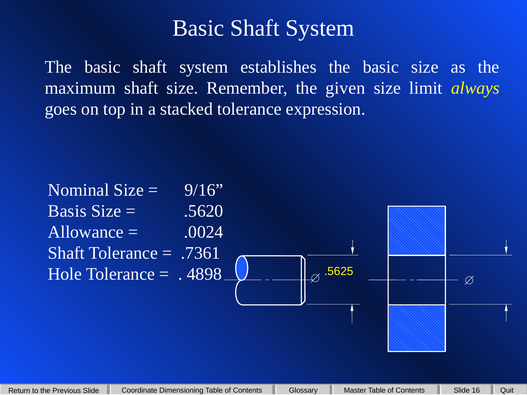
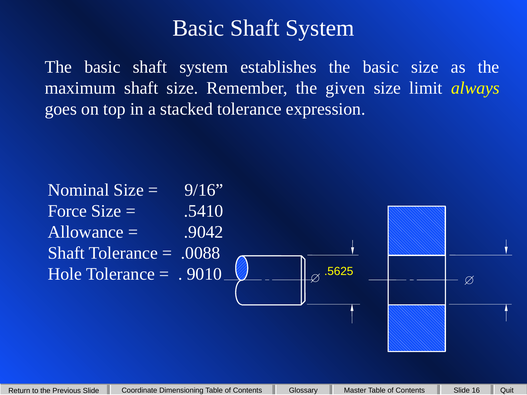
Basis: Basis -> Force (67, 211)
.5620: .5620 -> .5410 (204, 211)
.0024: .0024 -> .9042 (204, 232)
.7361: .7361 -> .0088 (201, 253)
4898: 4898 -> 9010 (204, 274)
